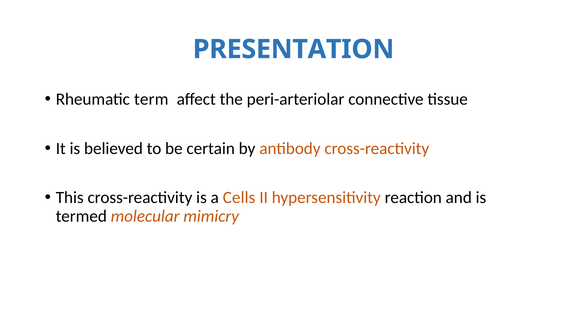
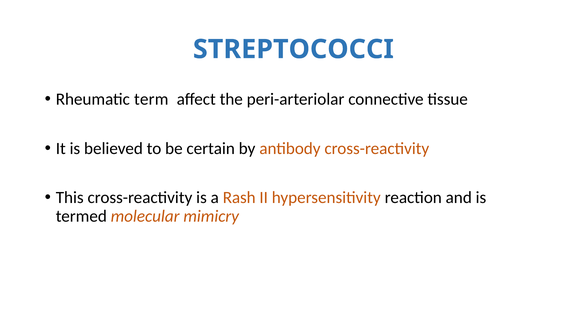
PRESENTATION: PRESENTATION -> STREPTOCOCCI (293, 49)
Cells: Cells -> Rash (239, 198)
